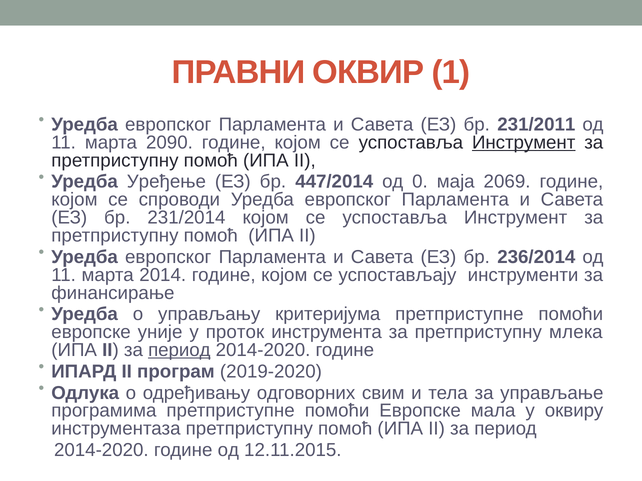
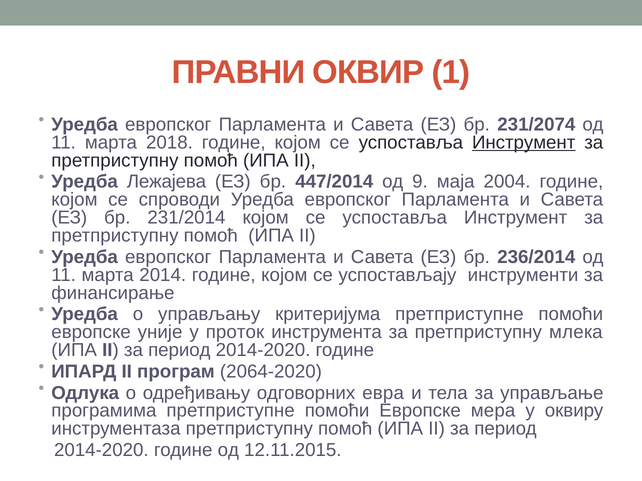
231/2011: 231/2011 -> 231/2074 (536, 125)
2090: 2090 -> 2018 (169, 143)
Уређење: Уређење -> Лежајева (166, 182)
0: 0 -> 9 (420, 182)
2069: 2069 -> 2004 (507, 182)
период underline: present -> none (179, 350)
2019-2020: 2019-2020 -> 2064-2020 (271, 372)
свим: свим -> евра (383, 393)
мала: мала -> мeрa (493, 411)
